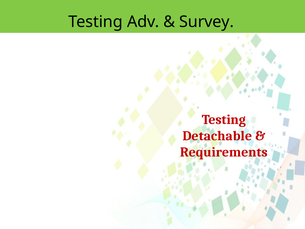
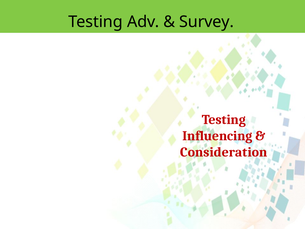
Detachable: Detachable -> Influencing (217, 136)
Requirements: Requirements -> Consideration (224, 152)
